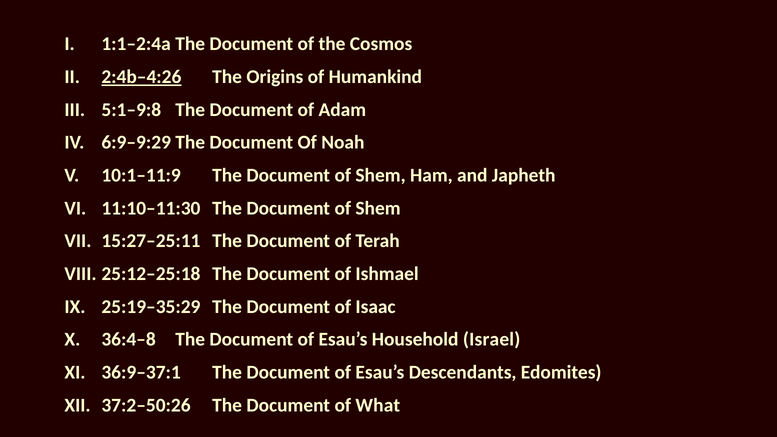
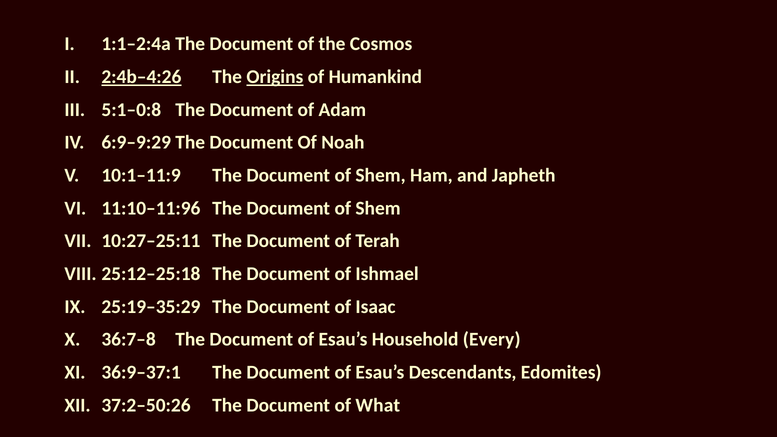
Origins underline: none -> present (275, 77)
5:1–9:8: 5:1–9:8 -> 5:1–0:8 (131, 110)
11:10–11:30: 11:10–11:30 -> 11:10–11:96 (151, 208)
15:27–25:11: 15:27–25:11 -> 10:27–25:11 (151, 241)
36:4–8: 36:4–8 -> 36:7–8 (129, 339)
Israel: Israel -> Every (492, 339)
